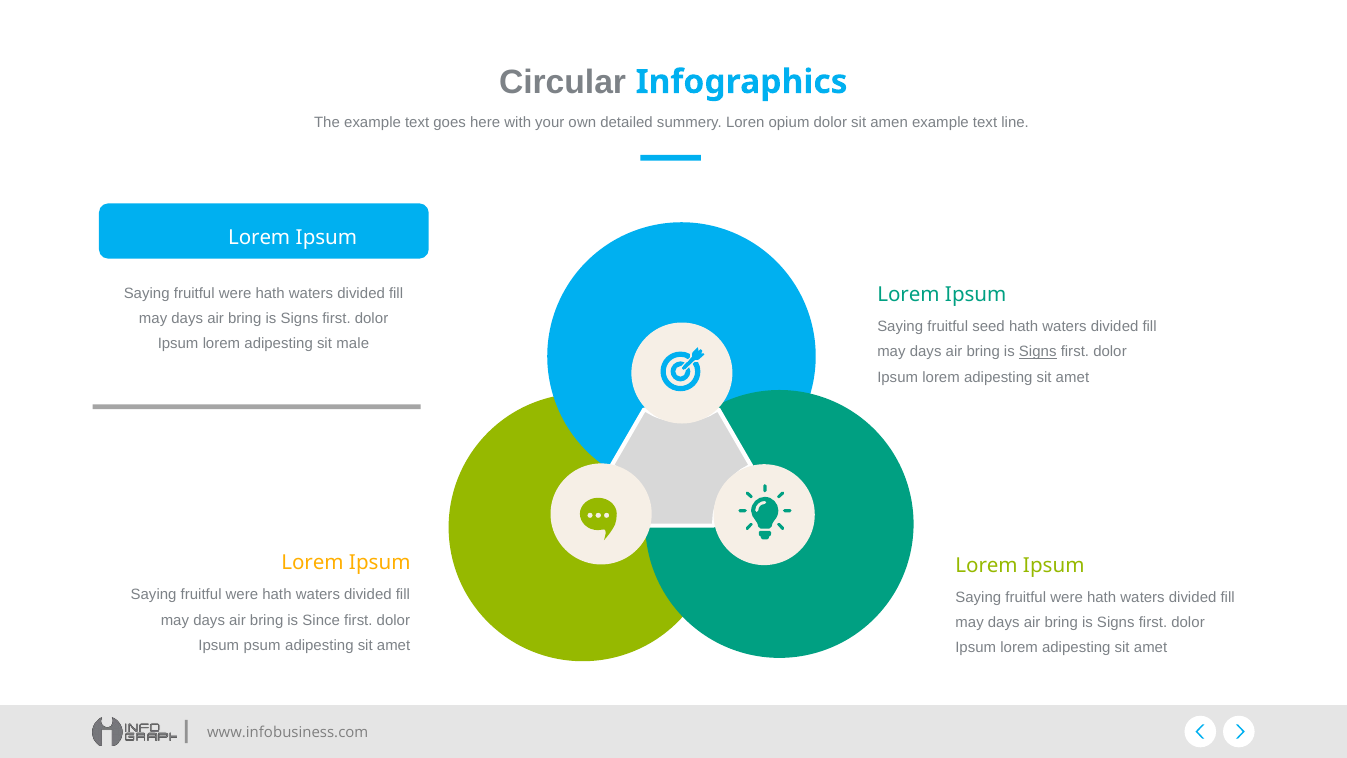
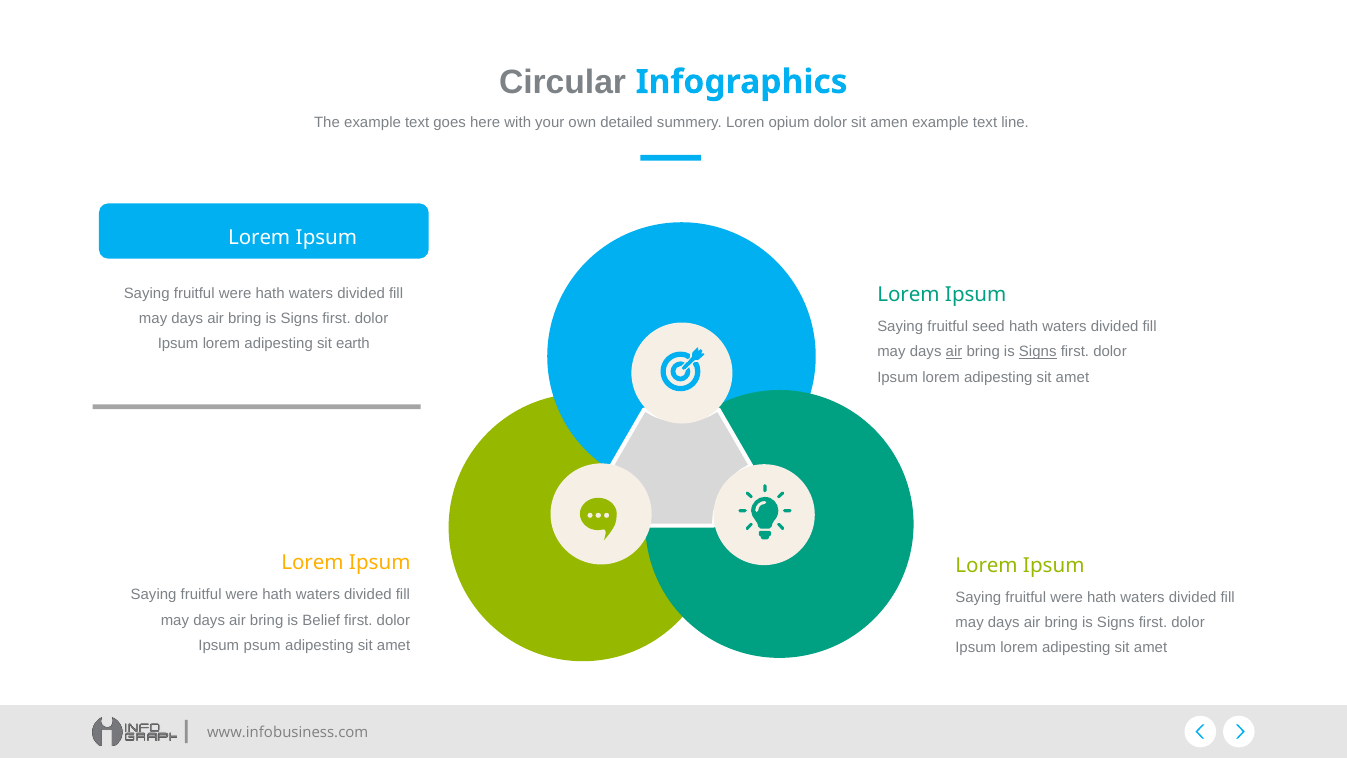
male: male -> earth (353, 344)
air underline: none -> present (954, 352)
Since: Since -> Belief (321, 620)
